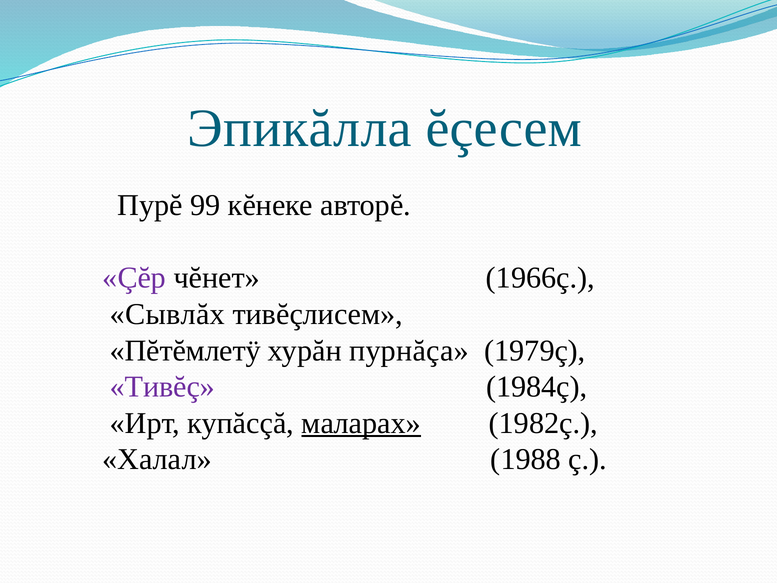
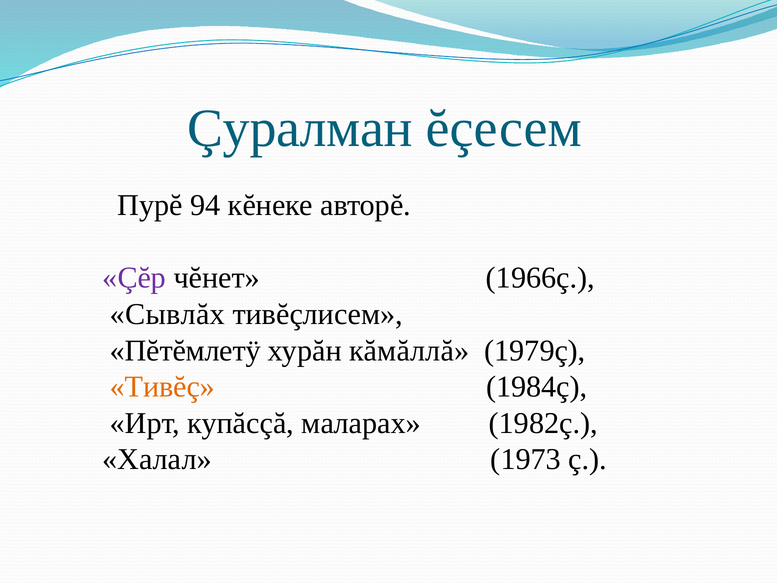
Эпикăлла: Эпикăлла -> Çуралман (300, 128)
99: 99 -> 94 (205, 205)
пурнăçа: пурнăçа -> кăмăллă (409, 350)
Тивĕç colour: purple -> orange (162, 387)
маларах underline: present -> none (361, 423)
1988: 1988 -> 1973 (526, 459)
